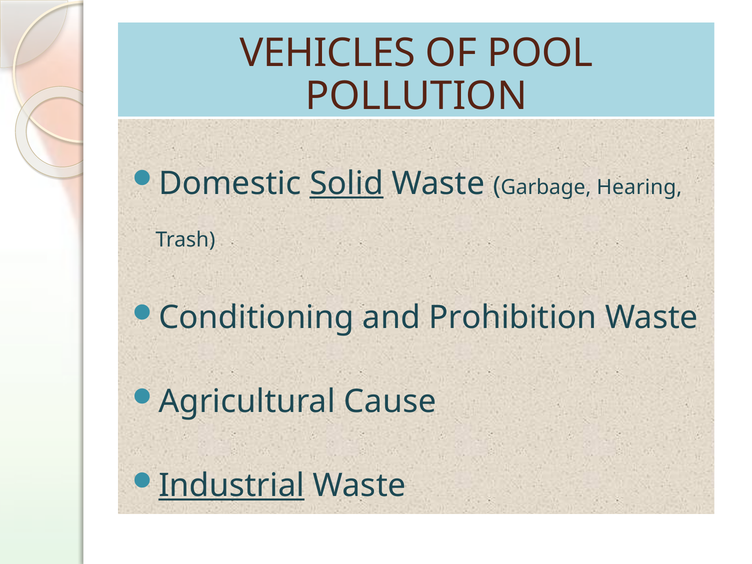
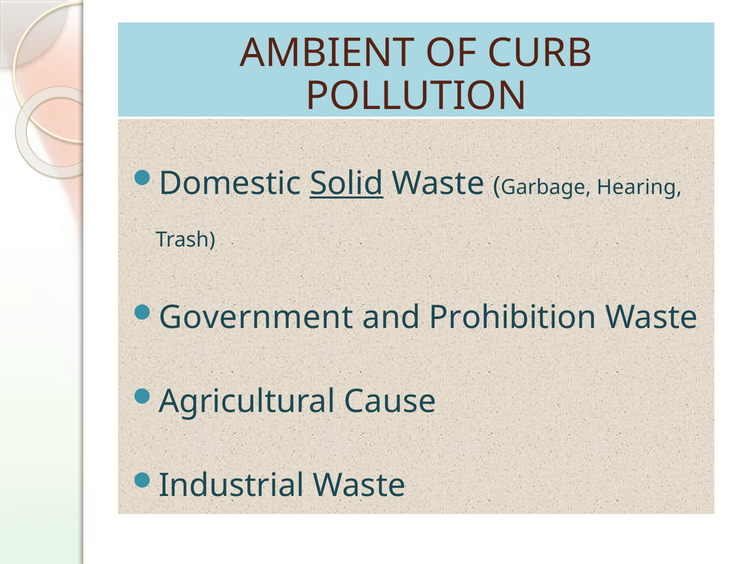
VEHICLES: VEHICLES -> AMBIENT (327, 53)
POOL: POOL -> CURB (540, 53)
Conditioning: Conditioning -> Government (256, 318)
Industrial underline: present -> none (232, 486)
